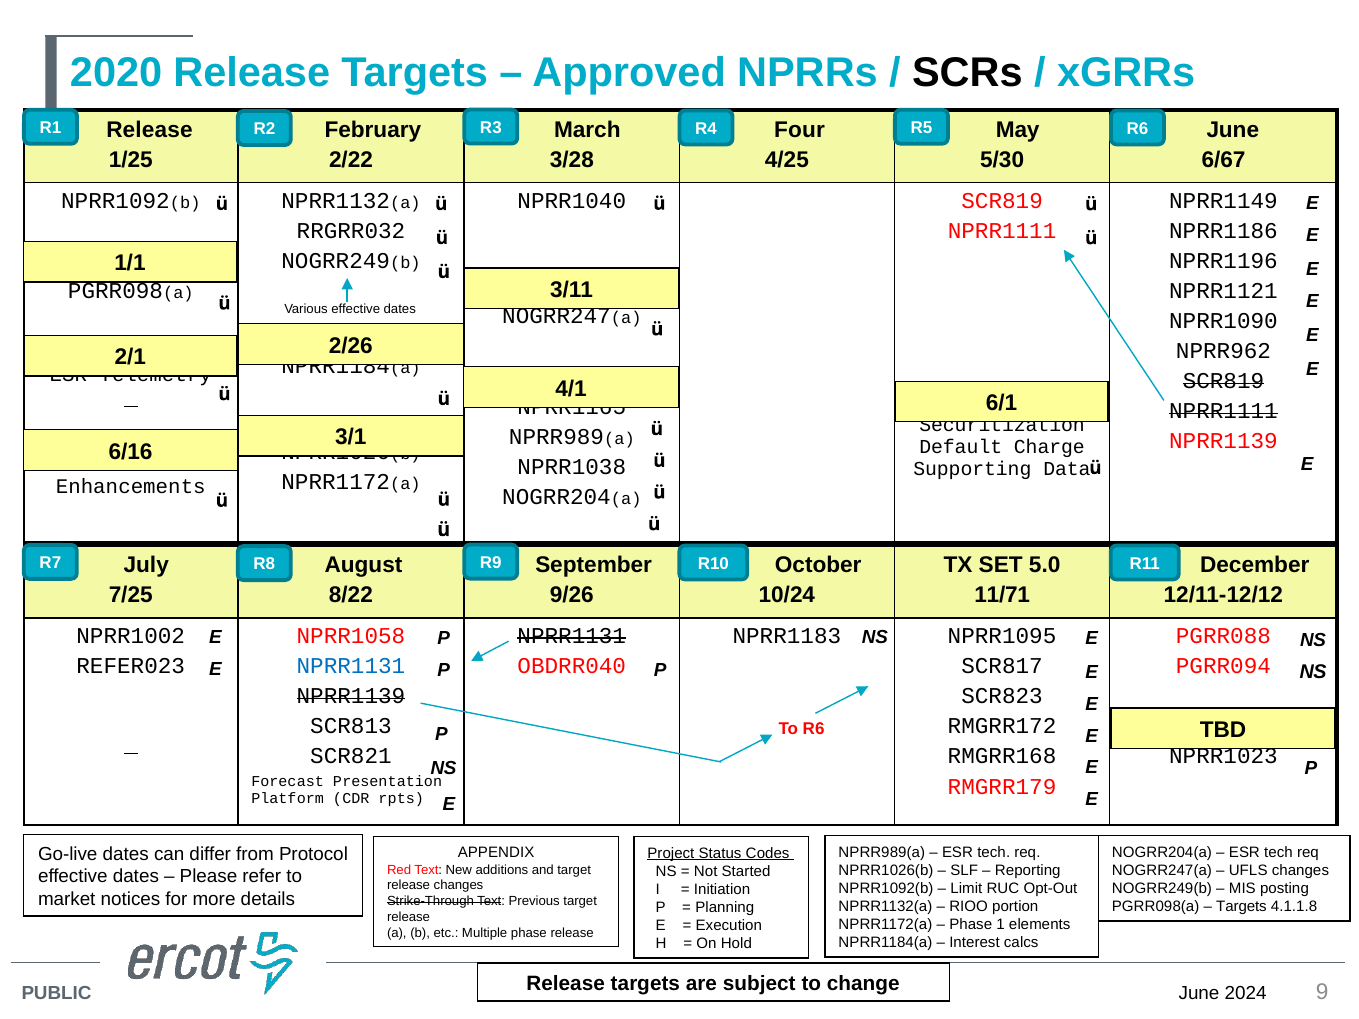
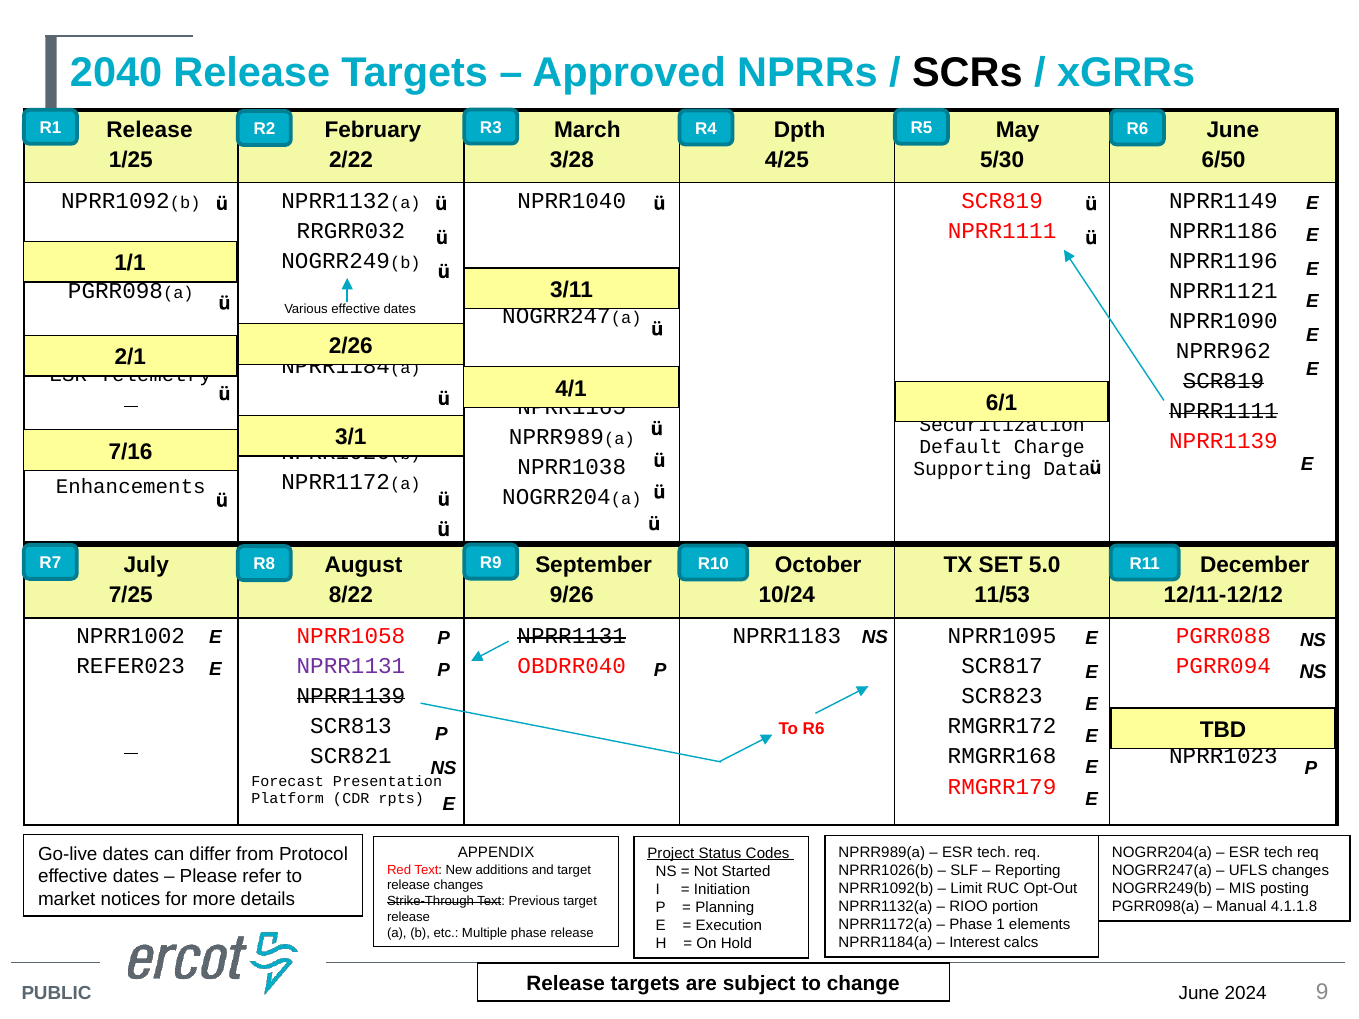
2020: 2020 -> 2040 (116, 73)
Four: Four -> Dpth (800, 130)
6/67: 6/67 -> 6/50 (1224, 160)
6/16: 6/16 -> 7/16 (131, 452)
11/71: 11/71 -> 11/53 (1002, 595)
NPRR1131 colour: blue -> purple (351, 666)
Targets: Targets -> Manual (1241, 907)
